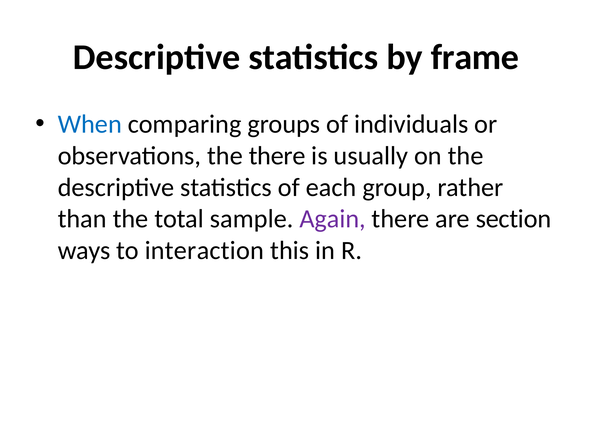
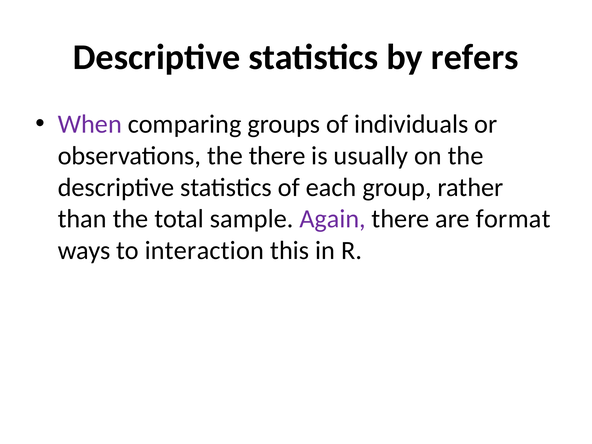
frame: frame -> refers (475, 57)
When colour: blue -> purple (90, 124)
section: section -> format (513, 219)
